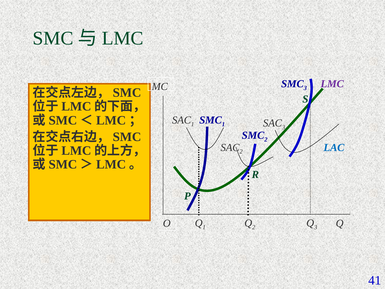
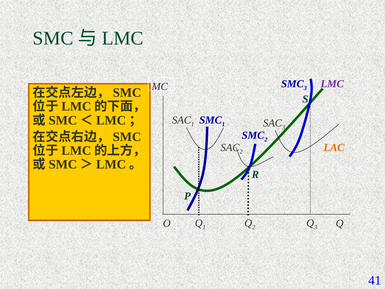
LAC colour: blue -> orange (334, 147)
